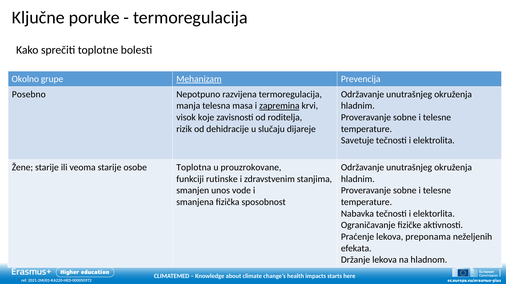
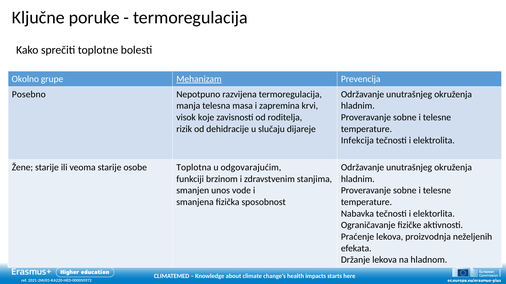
zapremina underline: present -> none (279, 106)
Savetuje: Savetuje -> Infekcija (357, 141)
prouzrokovane: prouzrokovane -> odgovarajućim (251, 168)
rutinske: rutinske -> brzinom (222, 179)
preponama: preponama -> proizvodnja (428, 237)
